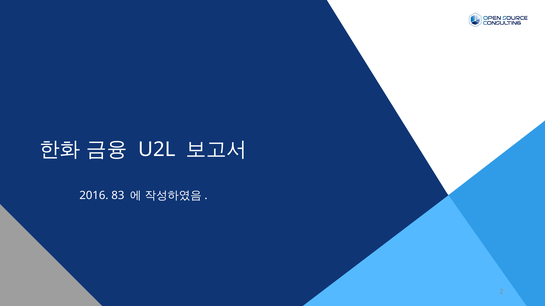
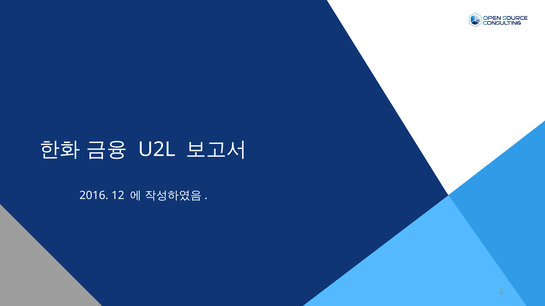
83: 83 -> 12 (118, 196)
